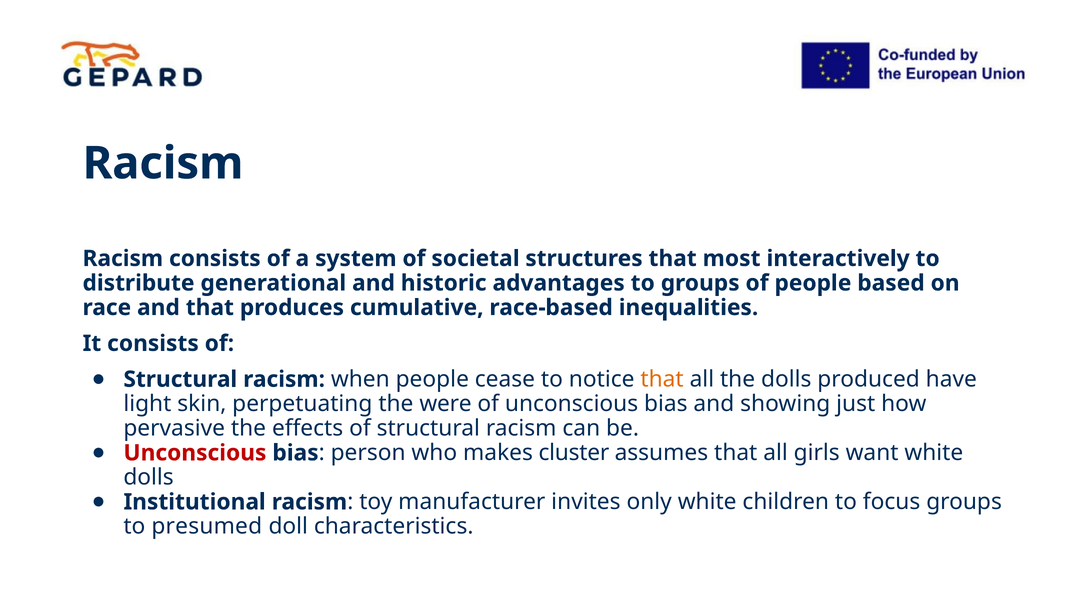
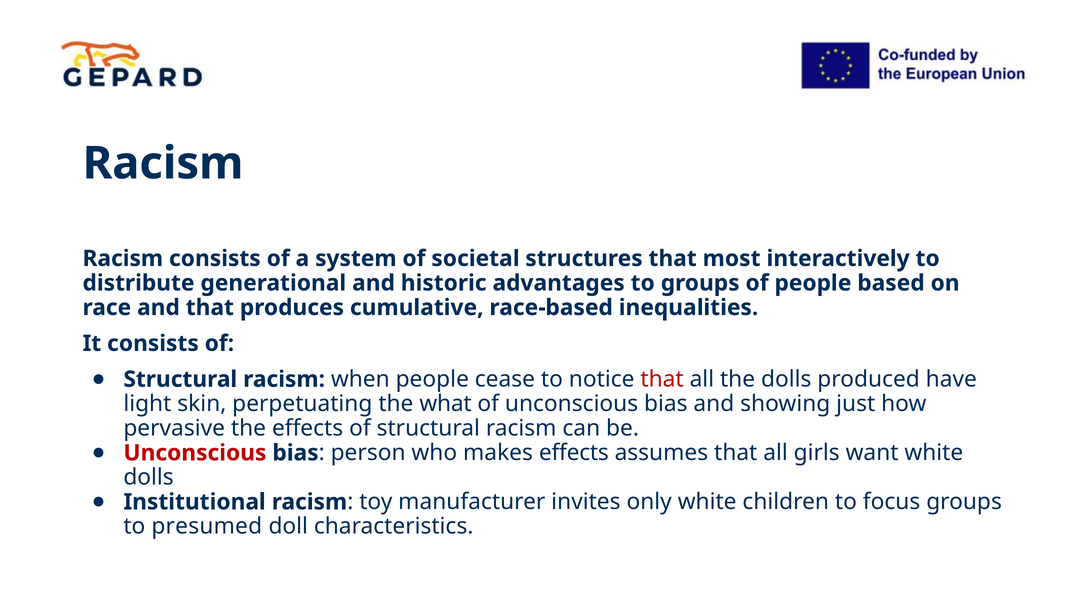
that colour: orange -> red (662, 379)
were: were -> what (446, 404)
makes cluster: cluster -> effects (574, 453)
